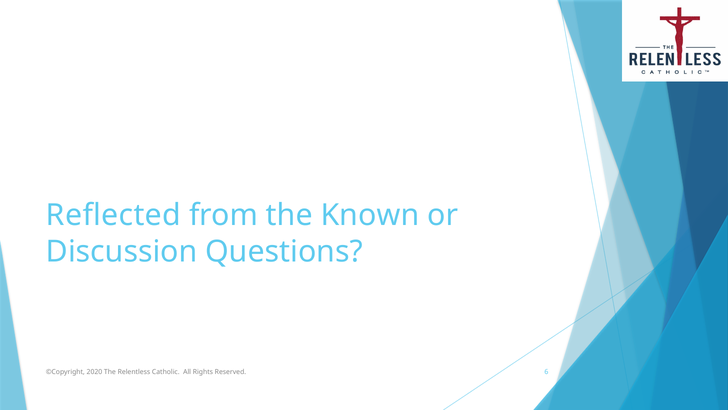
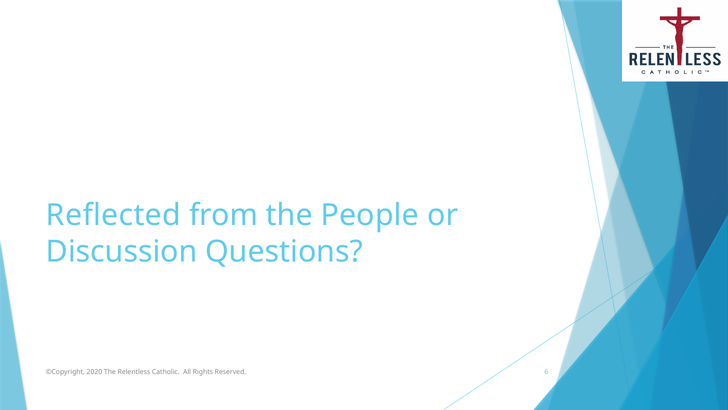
Known: Known -> People (370, 215)
